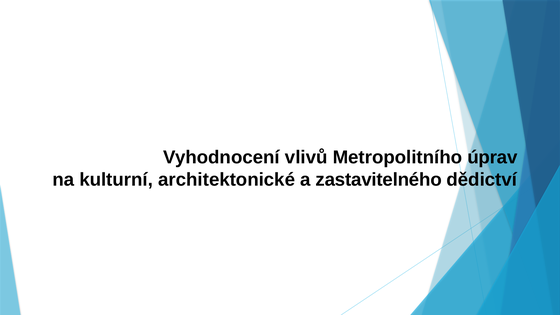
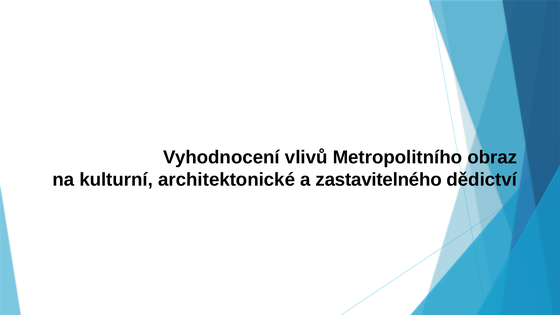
úprav: úprav -> obraz (492, 157)
